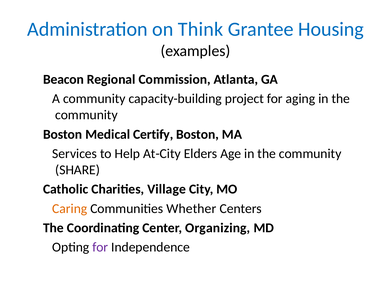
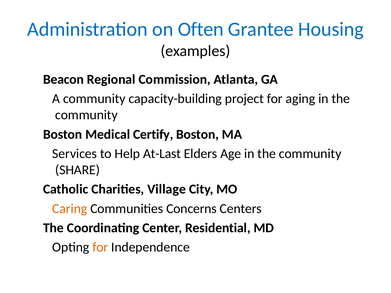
Think: Think -> Often (201, 29)
At-City: At-City -> At-Last (162, 154)
Whether: Whether -> Concerns (192, 209)
Organizing: Organizing -> Residential (218, 228)
for colour: purple -> orange (100, 247)
